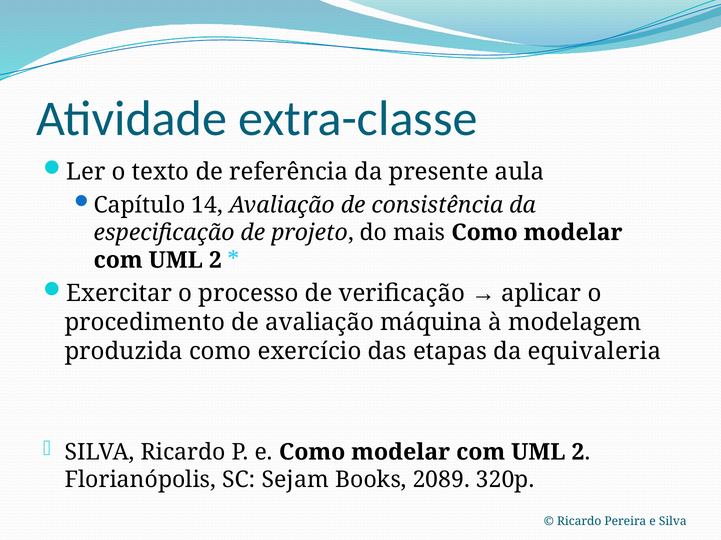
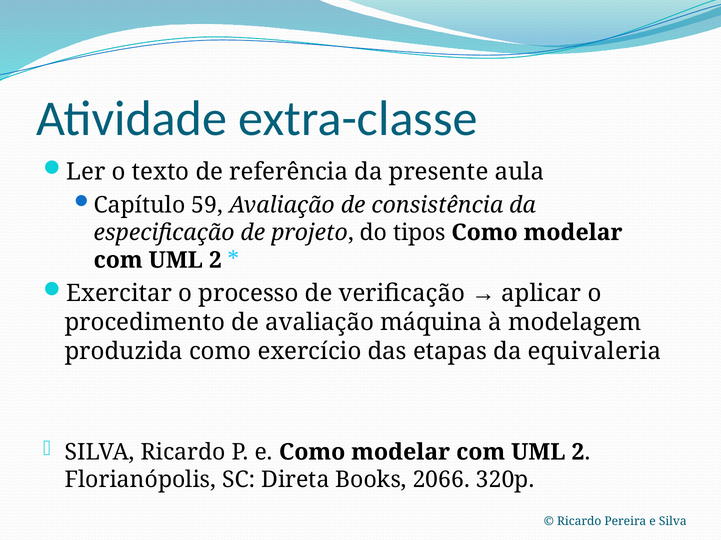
14: 14 -> 59 (207, 205)
mais: mais -> tipos (419, 233)
Sejam: Sejam -> Direta (295, 480)
2089: 2089 -> 2066 (441, 480)
